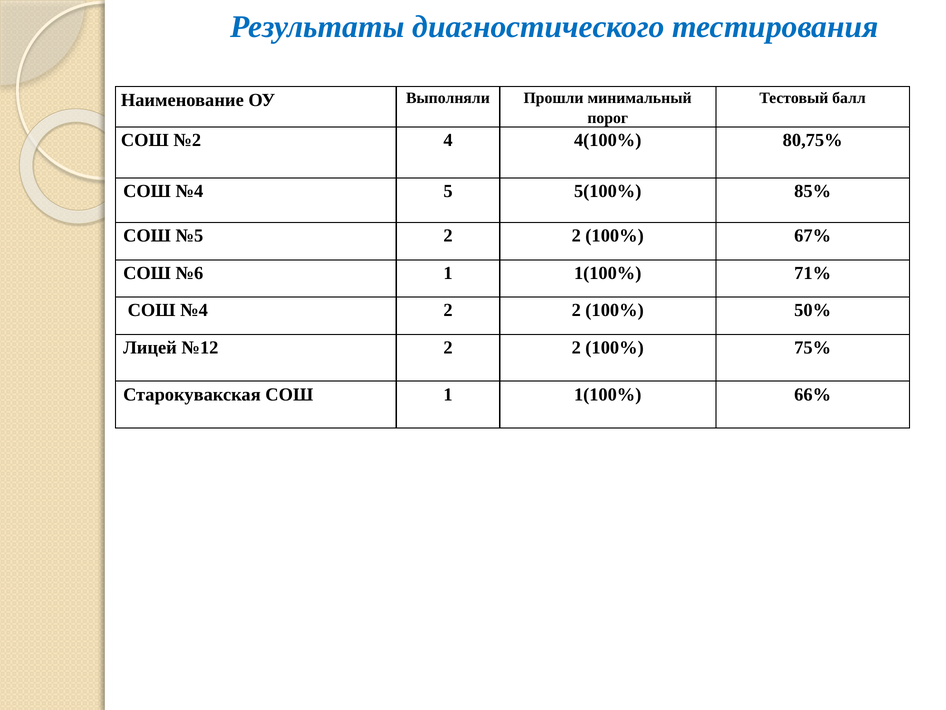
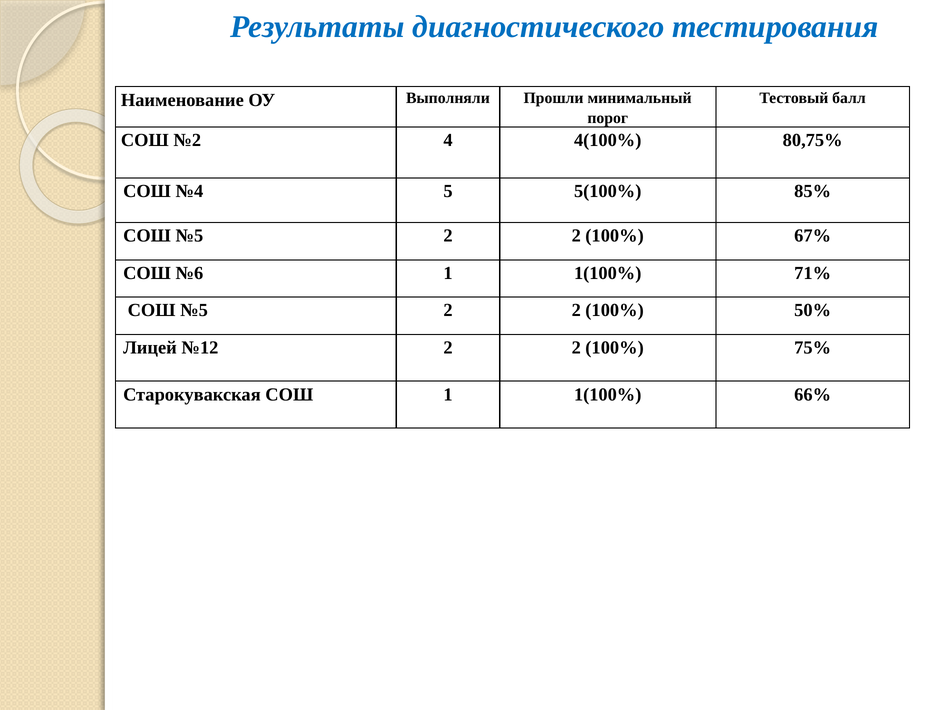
№4: №4 -> №5 (194, 310)
